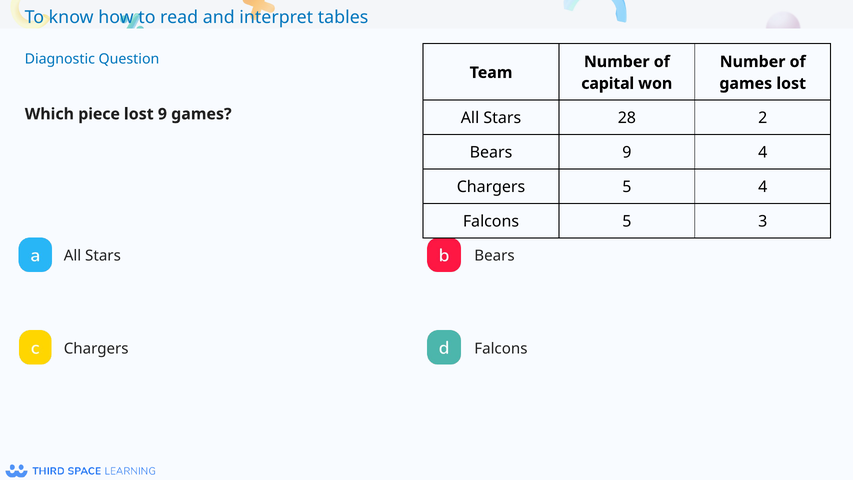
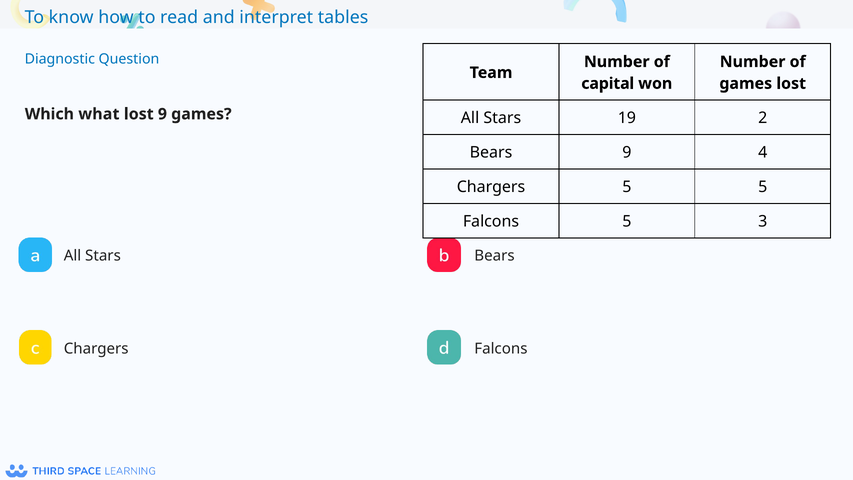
piece: piece -> what (99, 114)
28: 28 -> 19 (627, 118)
5 4: 4 -> 5 (763, 187)
